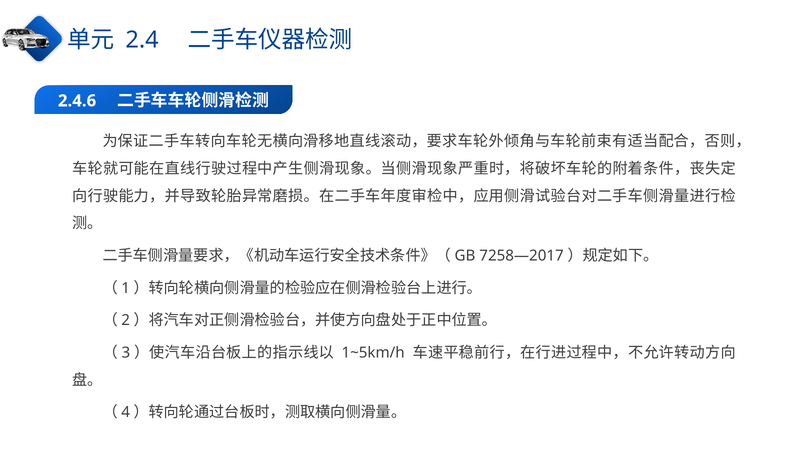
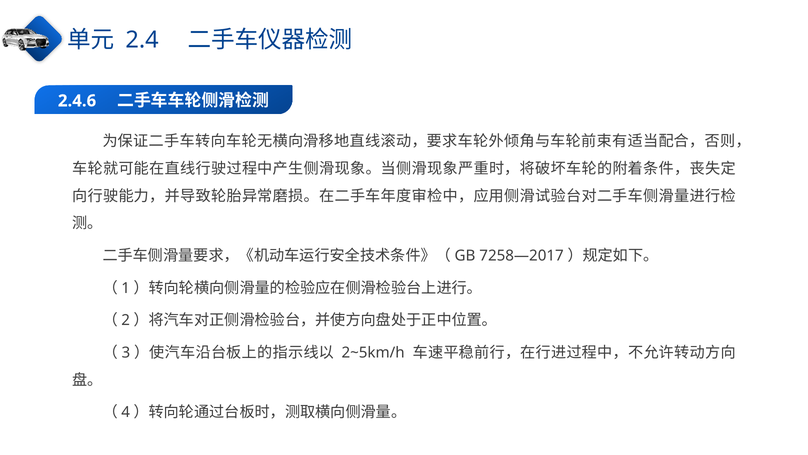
1~5km/h: 1~5km/h -> 2~5km/h (373, 352)
